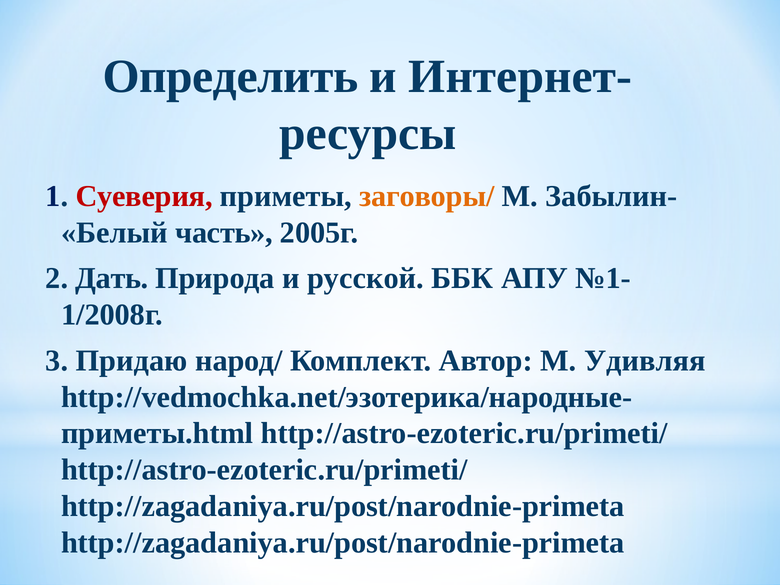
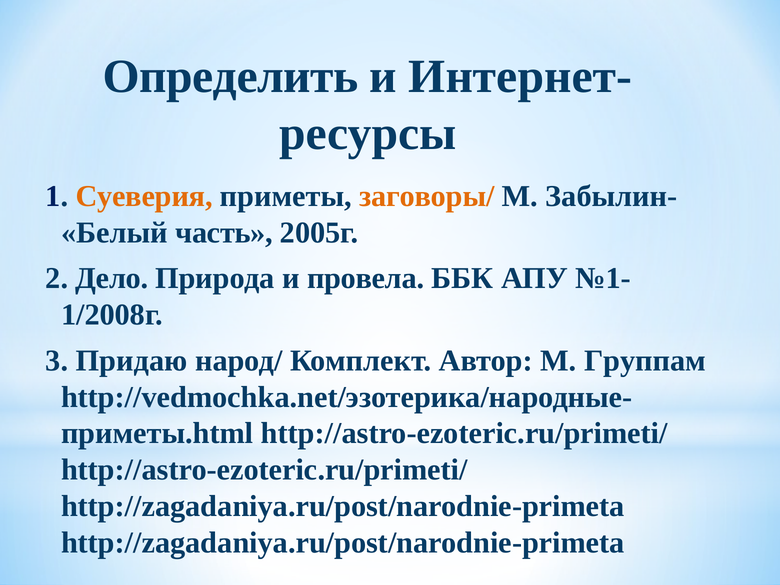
Суеверия colour: red -> orange (144, 196)
Дать: Дать -> Дело (112, 278)
русской: русской -> провела (366, 278)
Удивляя: Удивляя -> Группам (645, 361)
